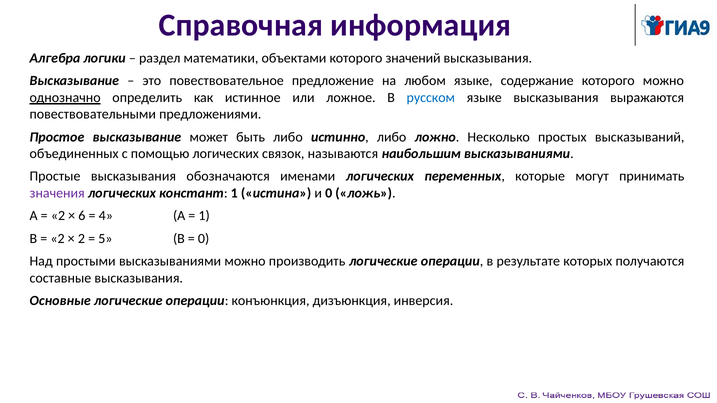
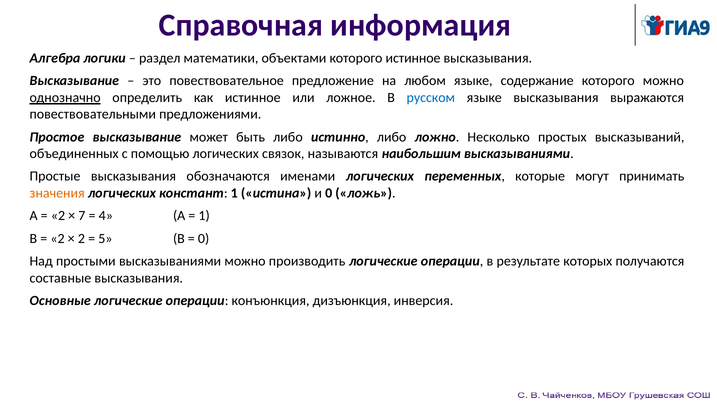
которого значений: значений -> истинное (413, 58)
значения colour: purple -> orange (57, 193)
6: 6 -> 7 (82, 216)
